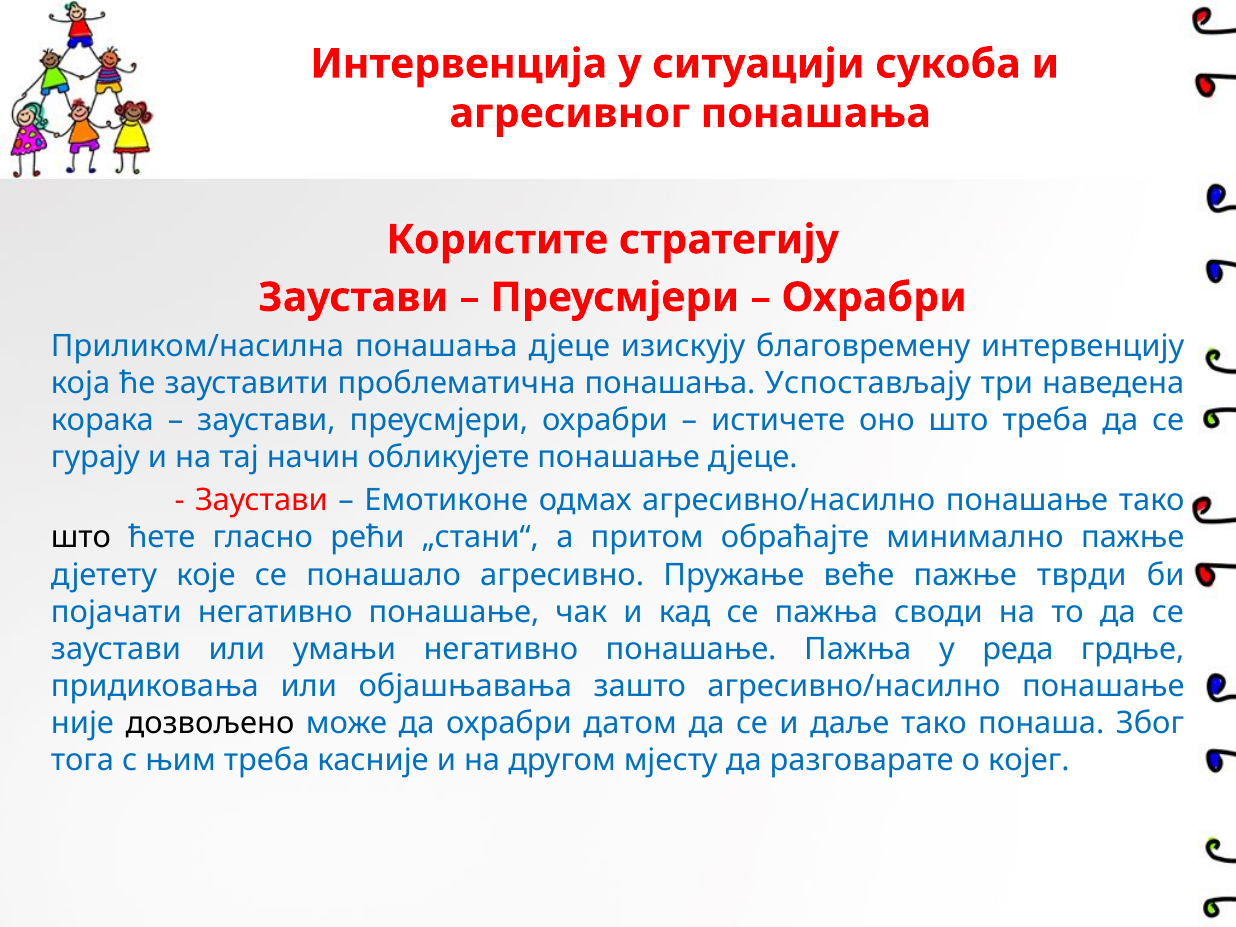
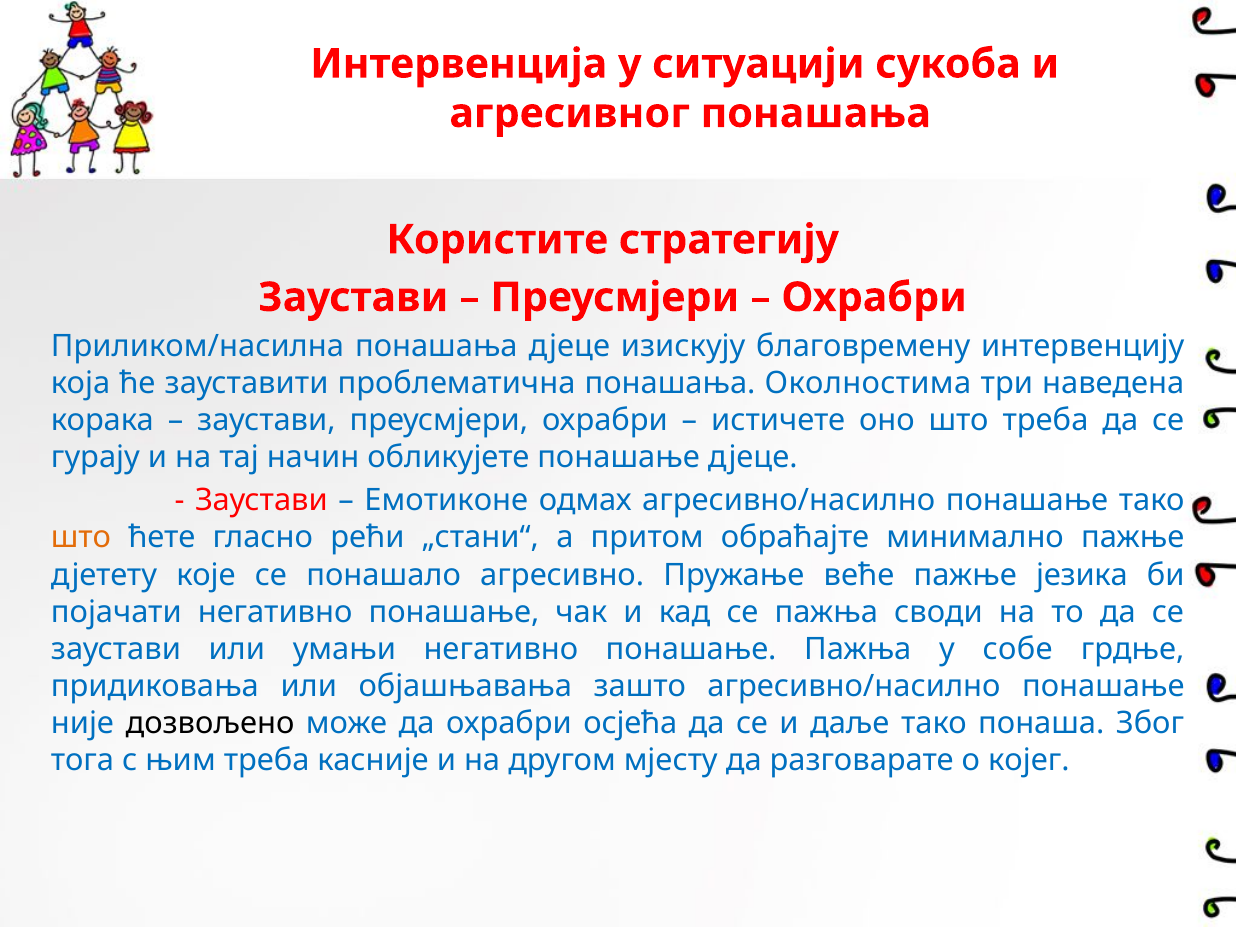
Успостављају: Успостављају -> Околностима (868, 383)
што colour: black -> orange (81, 538)
тврди: тврди -> језика (1082, 575)
реда: реда -> собе (1018, 649)
датом: датом -> осјећа (630, 723)
